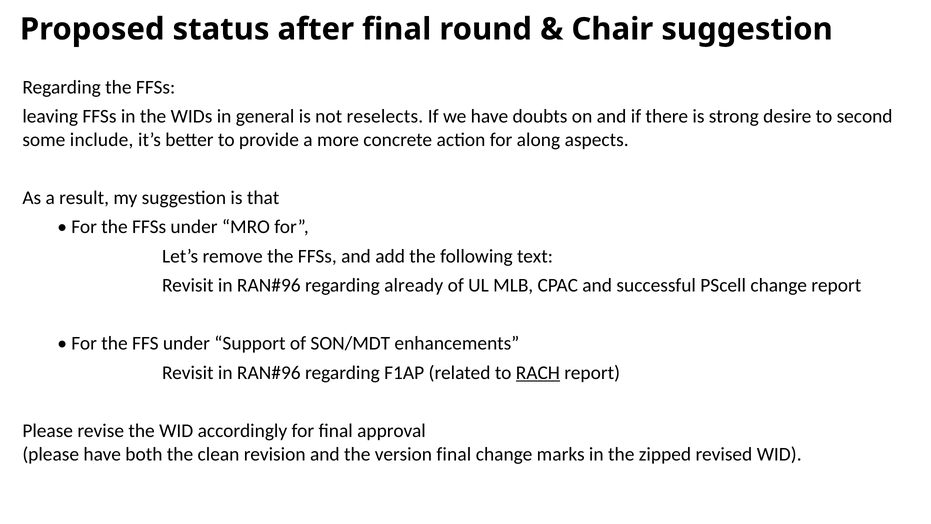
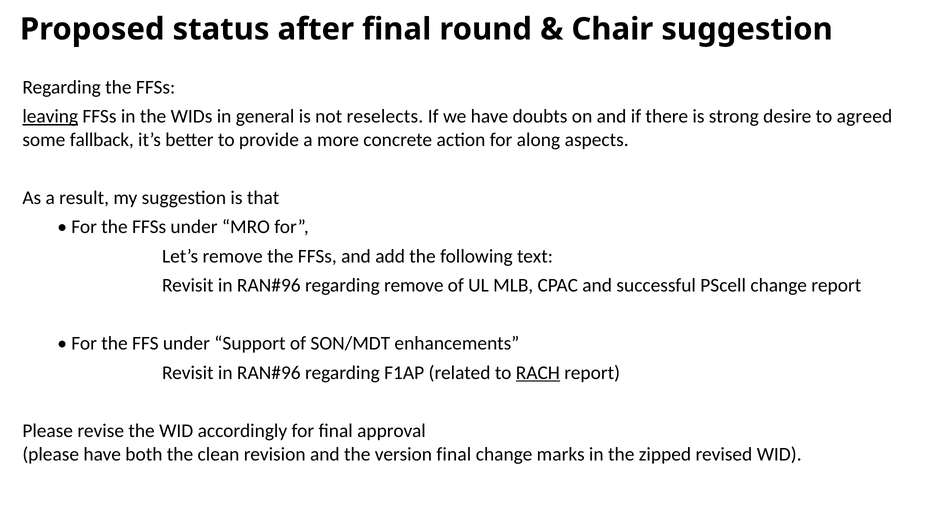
leaving underline: none -> present (50, 116)
second: second -> agreed (864, 116)
include: include -> fallback (102, 140)
regarding already: already -> remove (414, 285)
